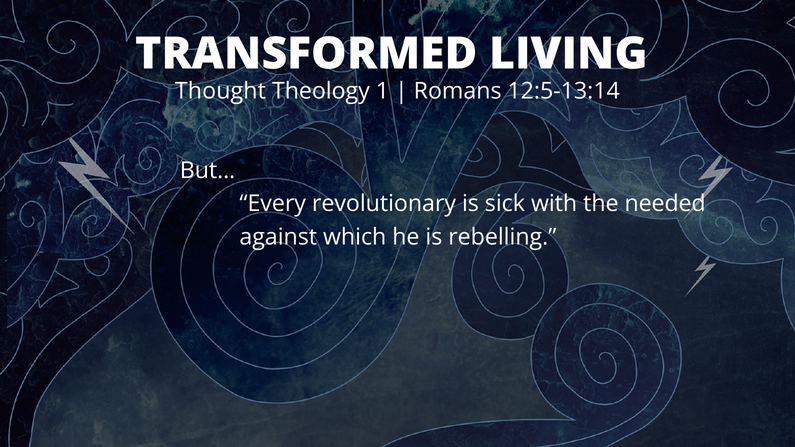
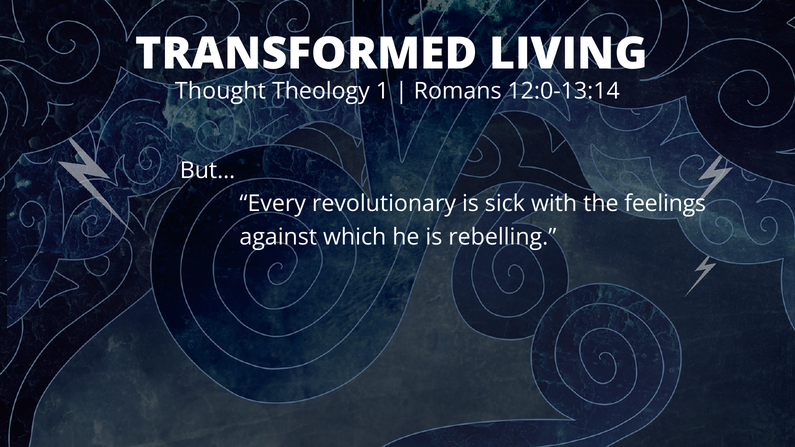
12:5-13:14: 12:5-13:14 -> 12:0-13:14 (564, 91)
needed: needed -> feelings (665, 204)
